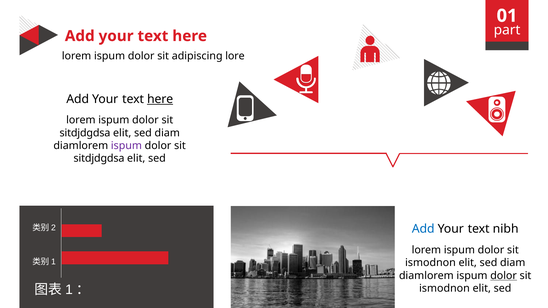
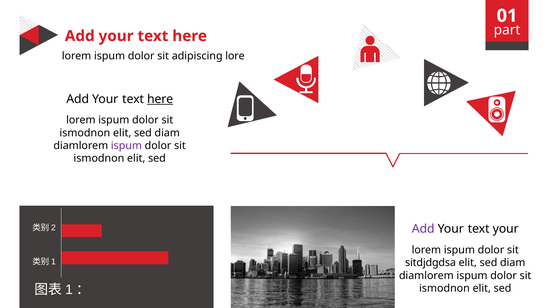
sitdjdgdsa: sitdjdgdsa -> ismodnon (85, 133)
sitdjdgdsa: sitdjdgdsa -> ismodnon (99, 159)
Add colour: blue -> purple (423, 229)
text nibh: nibh -> your (506, 229)
ismodnon: ismodnon -> sitdjdgdsa (431, 263)
dolor underline: present -> none (504, 276)
